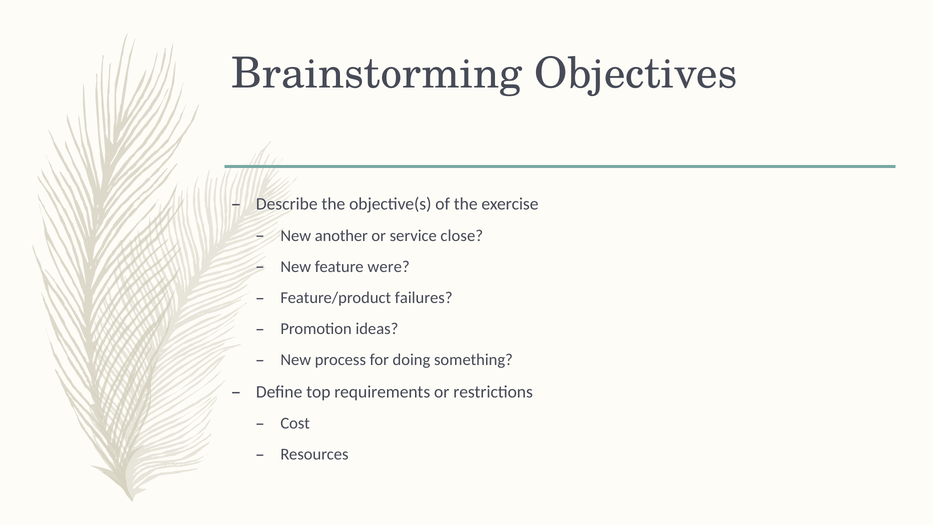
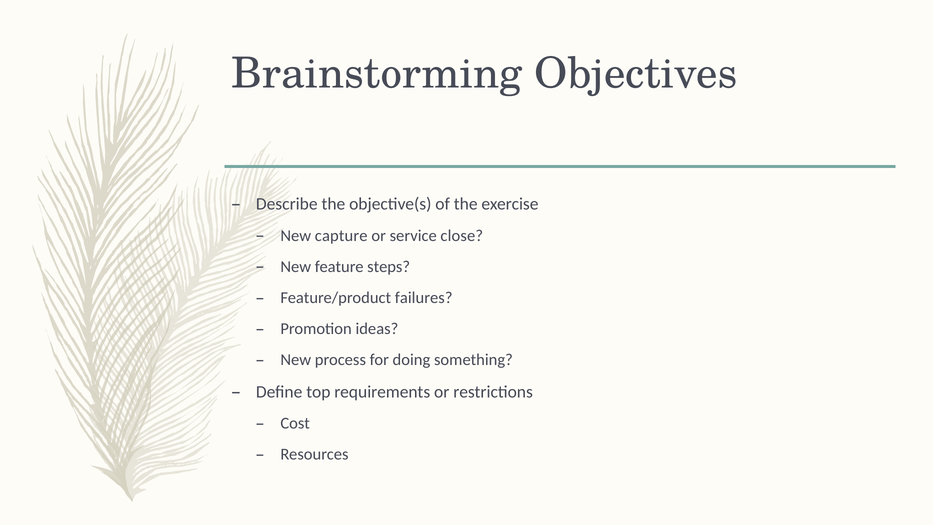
another: another -> capture (341, 236)
were: were -> steps (389, 267)
